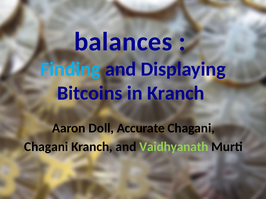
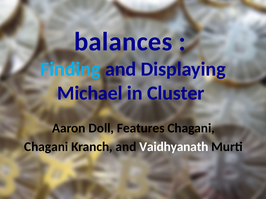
Bitcoins: Bitcoins -> Michael (90, 93)
in Kranch: Kranch -> Cluster (176, 93)
Accurate: Accurate -> Features (141, 128)
Vaidhyanath colour: light green -> white (174, 147)
